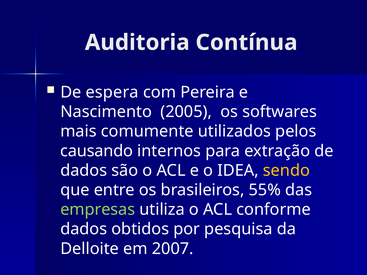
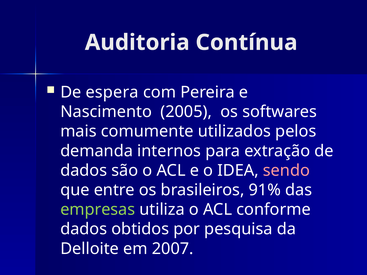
causando: causando -> demanda (97, 151)
sendo colour: yellow -> pink (286, 171)
55%: 55% -> 91% (265, 190)
